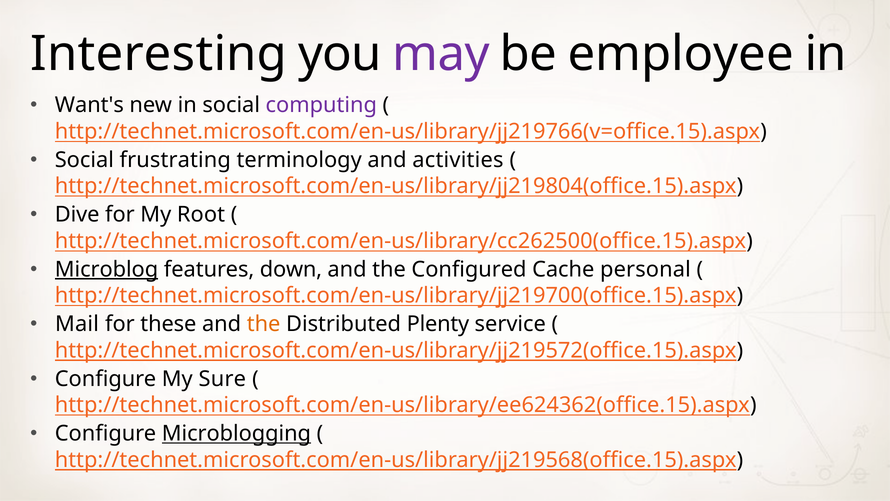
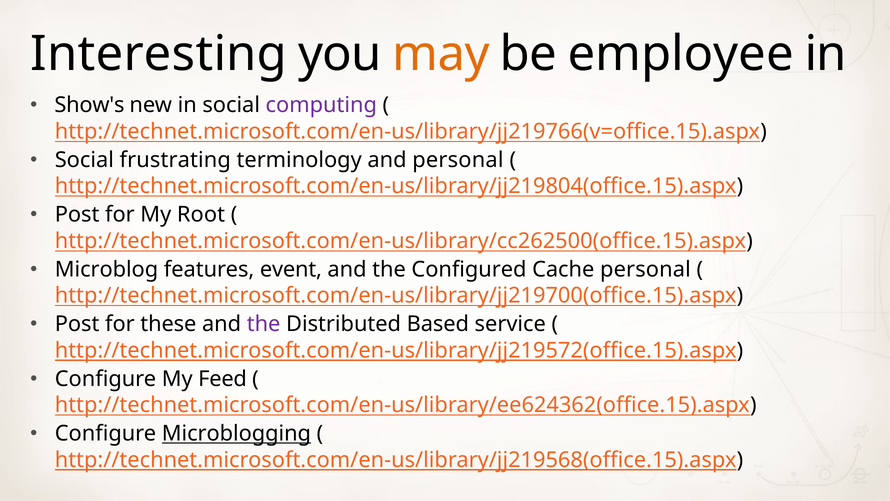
may colour: purple -> orange (441, 54)
Want's: Want's -> Show's (89, 105)
and activities: activities -> personal (458, 160)
Dive: Dive -> Post (77, 215)
Microblog underline: present -> none (107, 269)
down: down -> event (291, 269)
Mail: Mail -> Post (77, 324)
the colour: orange -> purple (264, 324)
Plenty: Plenty -> Based (438, 324)
Sure: Sure -> Feed (223, 379)
